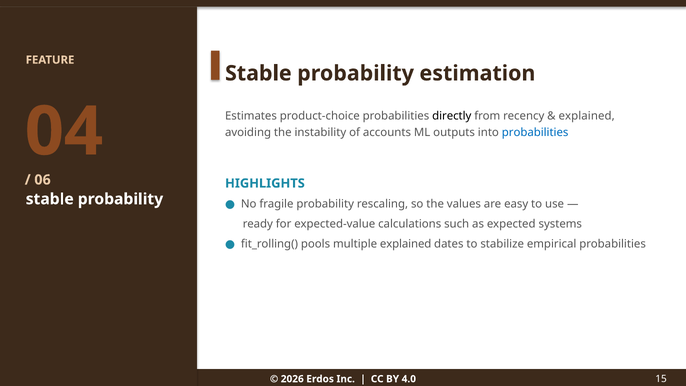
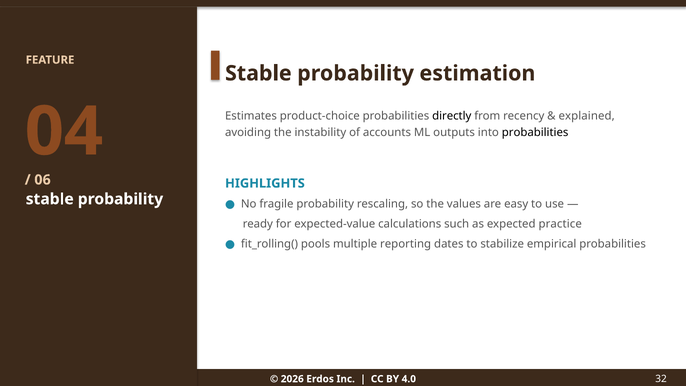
probabilities colour: blue -> black (535, 132)
systems: systems -> practice (560, 224)
multiple explained: explained -> reporting (406, 244)
15: 15 -> 32 (661, 379)
